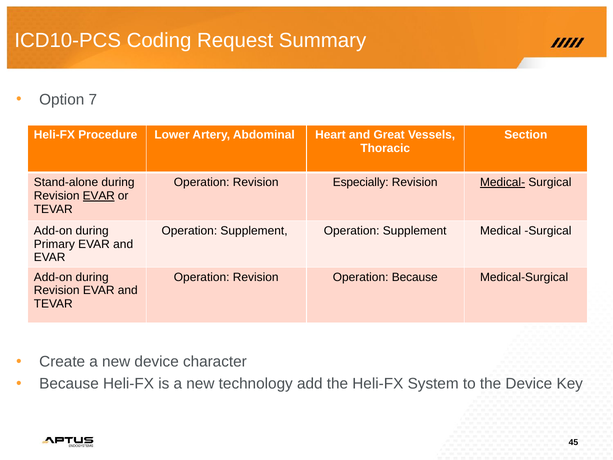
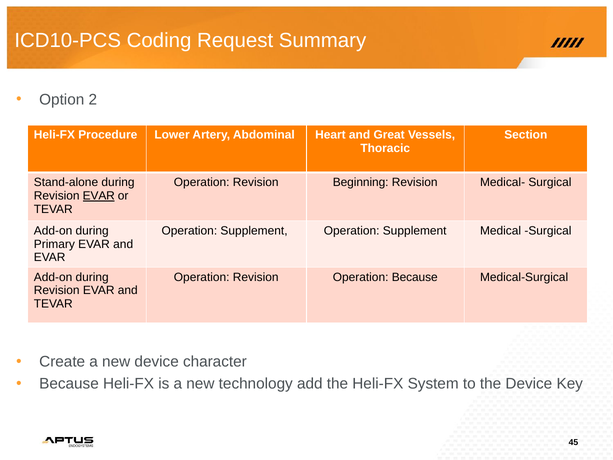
7: 7 -> 2 (93, 99)
Especially: Especially -> Beginning (361, 182)
Medical- underline: present -> none (503, 182)
